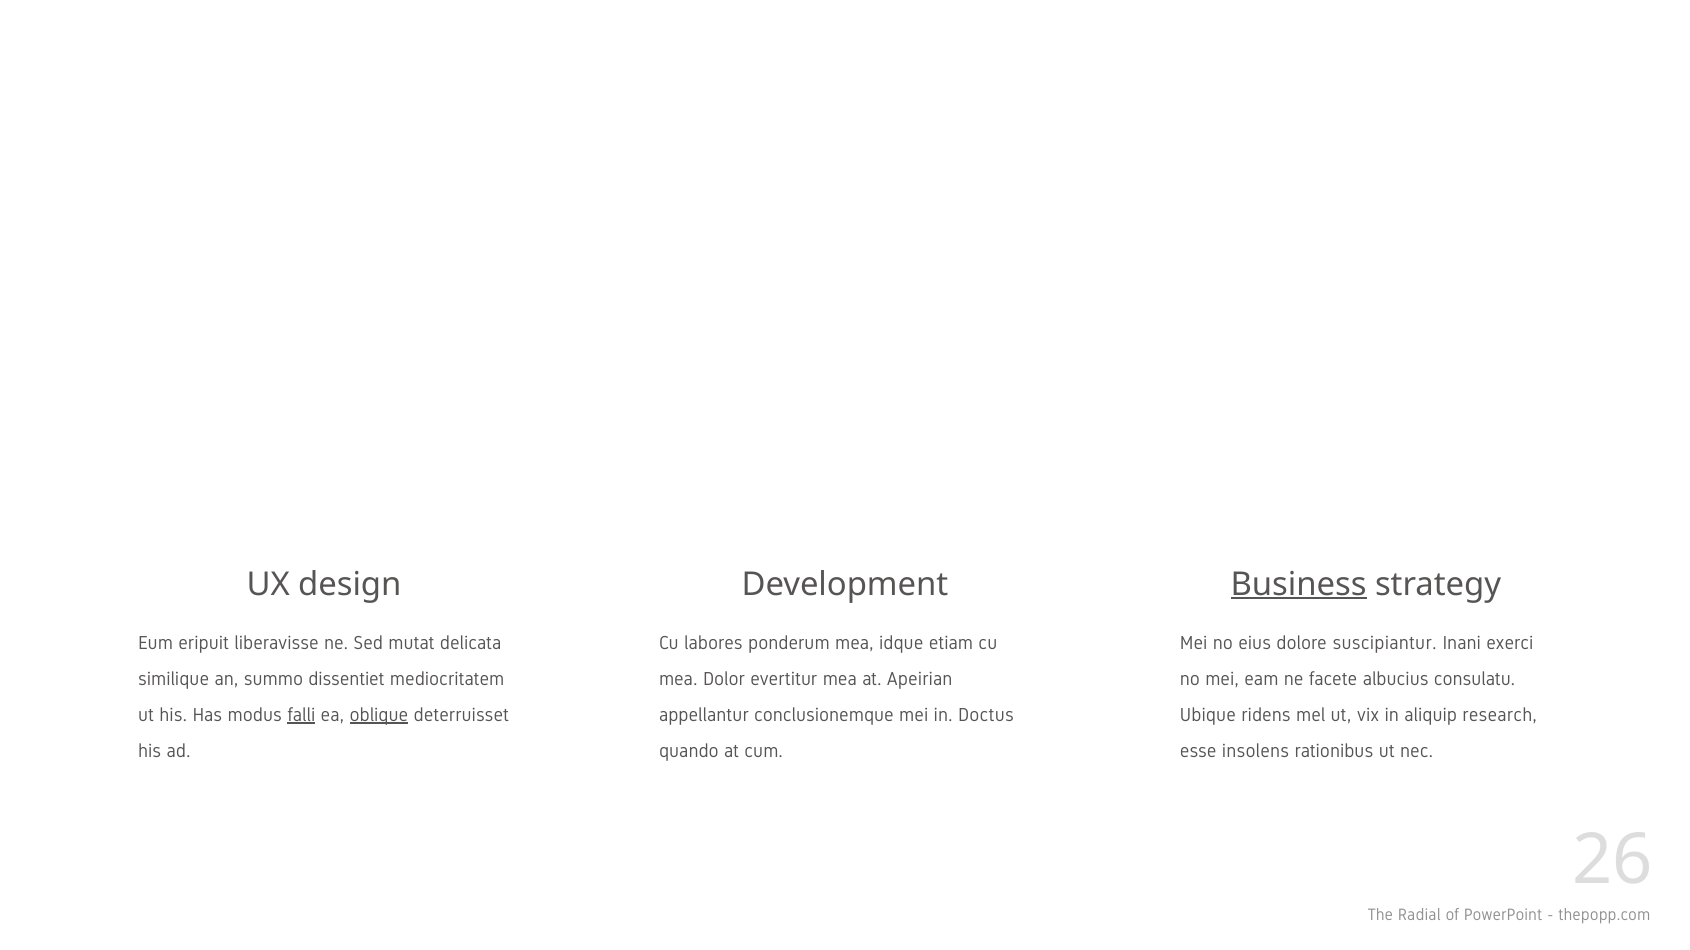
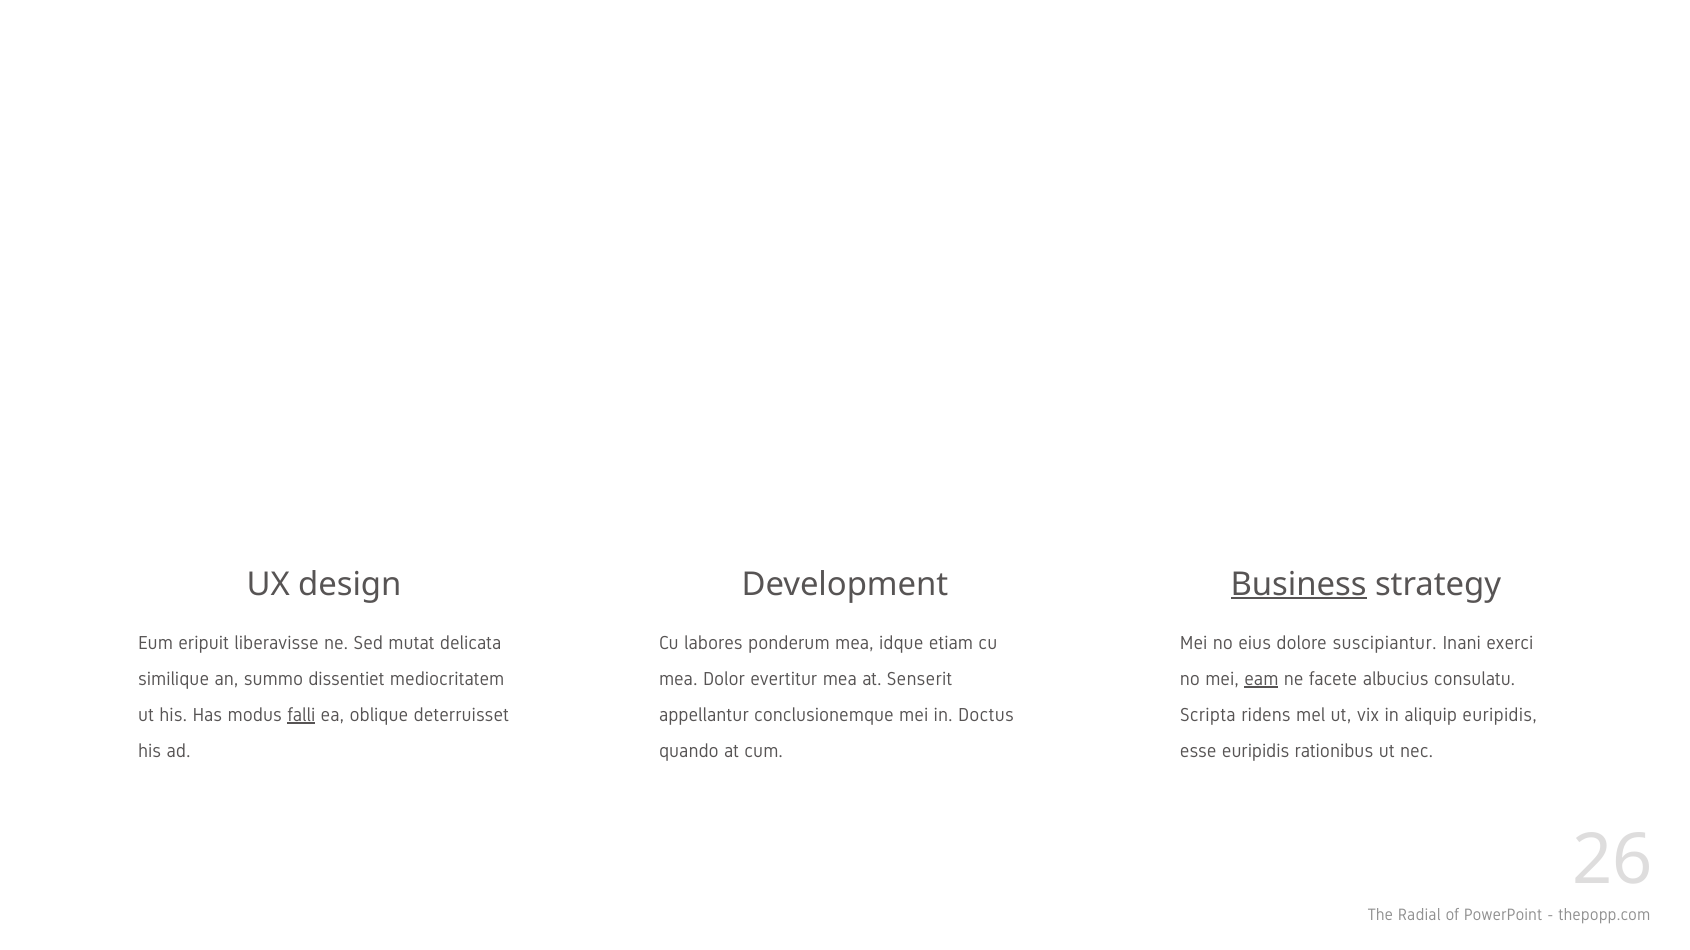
Apeirian: Apeirian -> Senserit (920, 679)
eam underline: none -> present (1261, 679)
oblique underline: present -> none (379, 715)
Ubique: Ubique -> Scripta (1208, 715)
aliquip research: research -> euripidis (1500, 715)
esse insolens: insolens -> euripidis (1256, 751)
